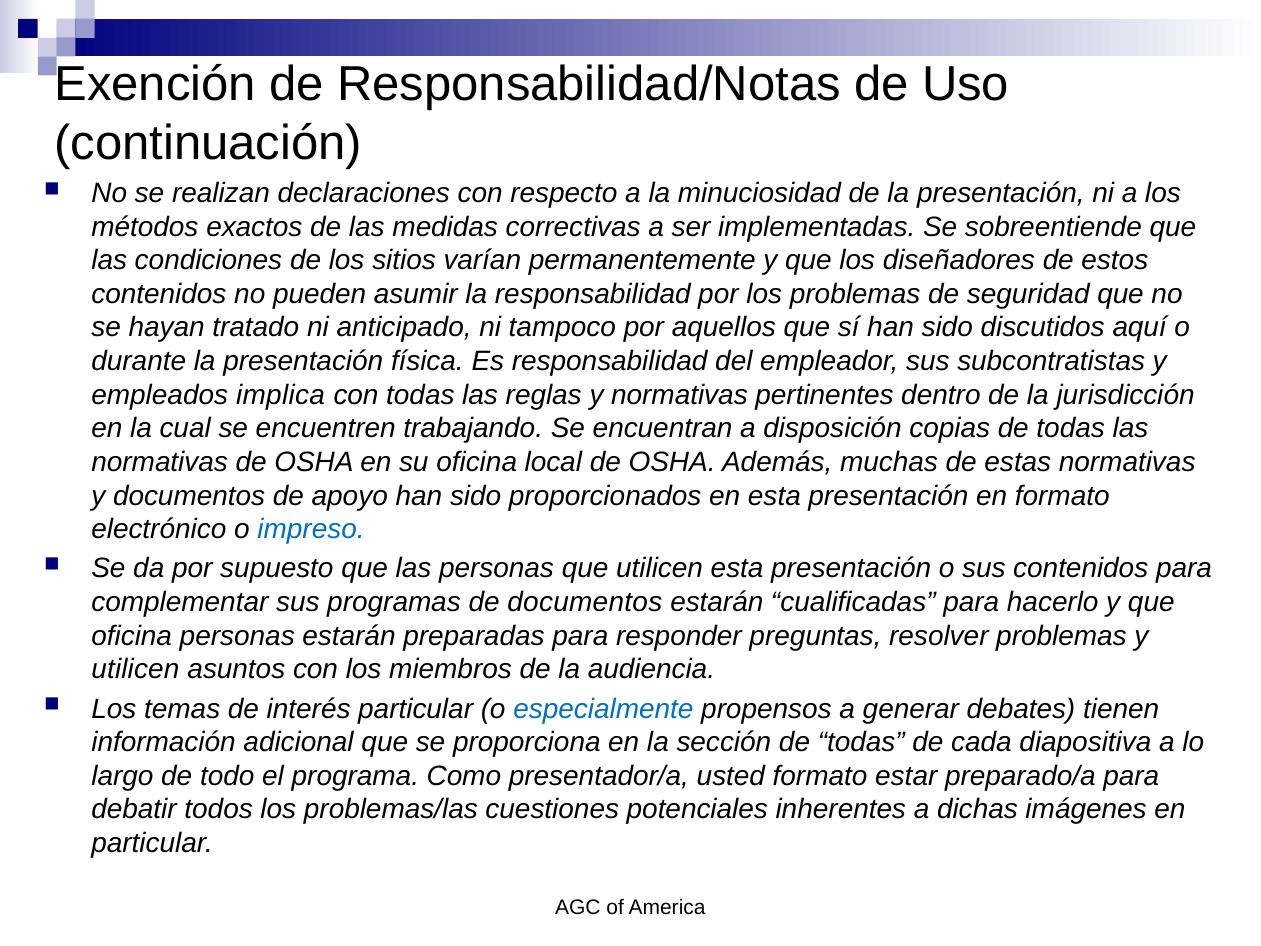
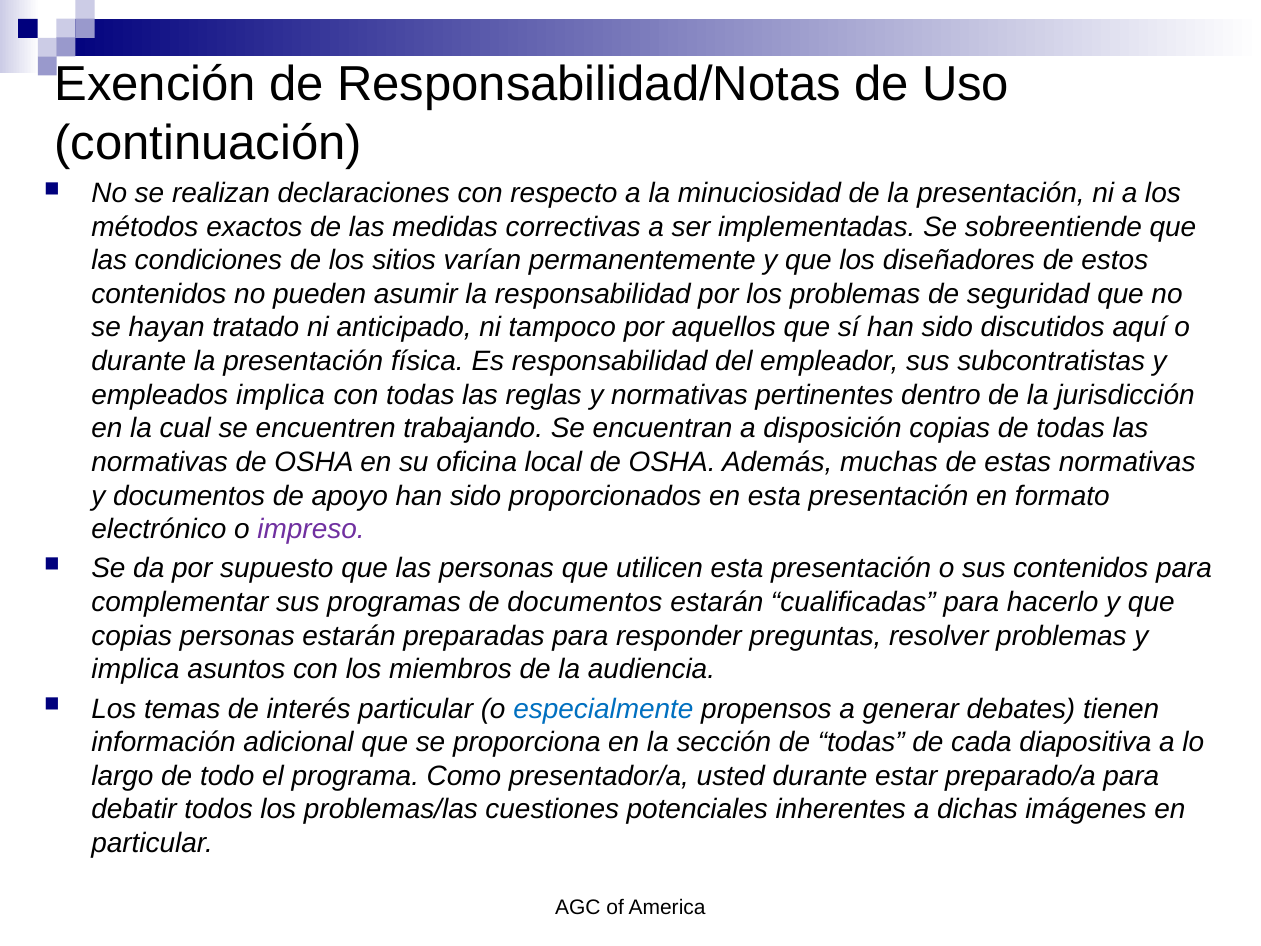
impreso colour: blue -> purple (311, 529)
oficina: oficina -> copias (132, 636)
utilicen: utilicen -> implica (135, 669)
usted formato: formato -> durante (820, 776)
